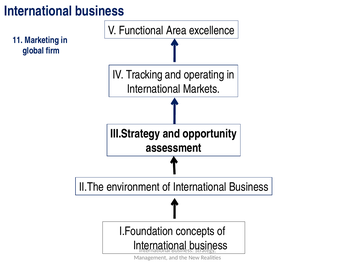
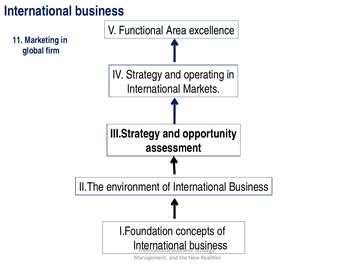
IV Tracking: Tracking -> Strategy (144, 75)
